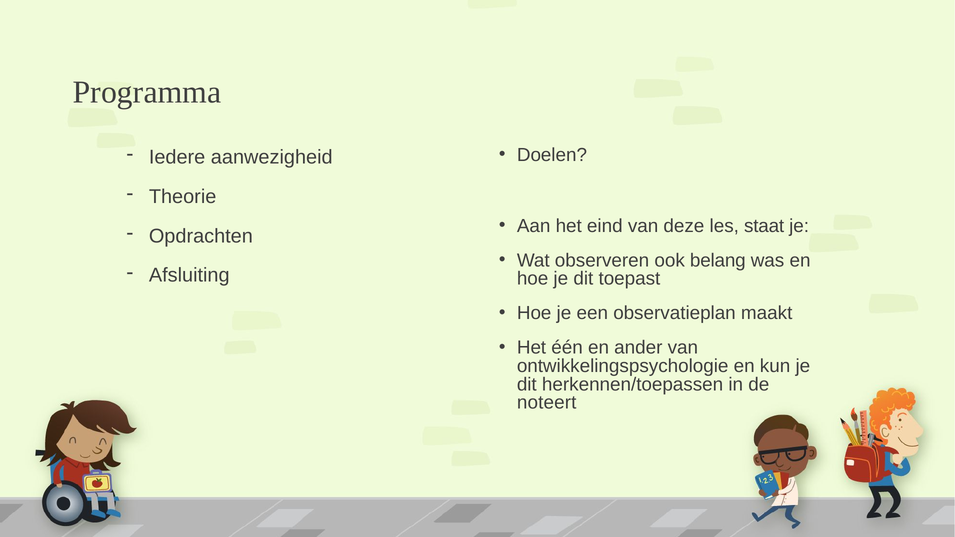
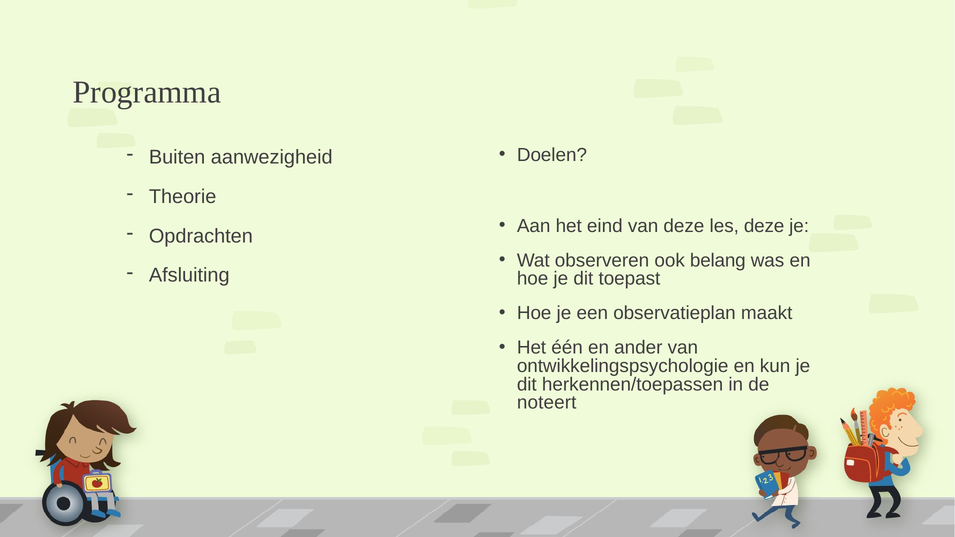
Iedere: Iedere -> Buiten (177, 157)
les staat: staat -> deze (764, 226)
